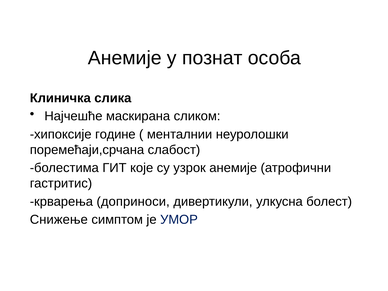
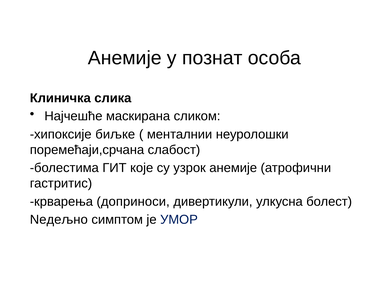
године: године -> биљке (115, 134)
Снижeњe: Снижeњe -> Nедeљно (59, 220)
